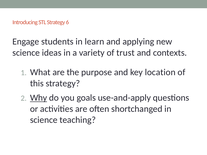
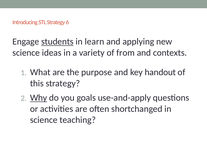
students underline: none -> present (57, 42)
trust: trust -> from (126, 53)
location: location -> handout (160, 72)
